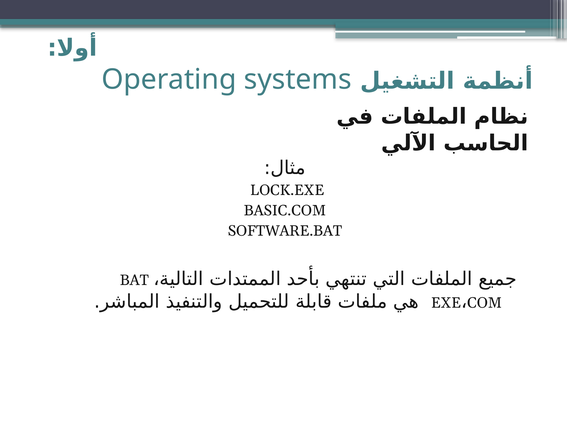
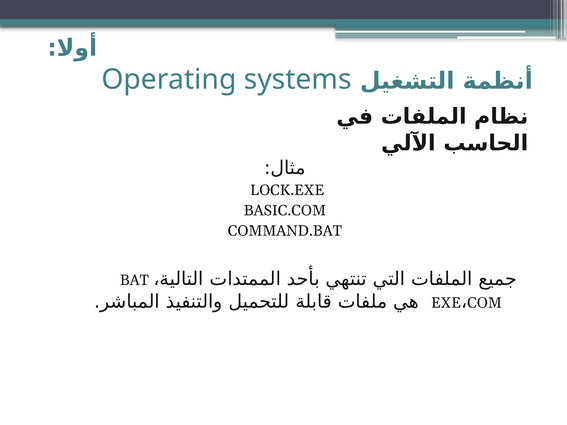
SOFTWARE.BAT: SOFTWARE.BAT -> COMMAND.BAT (285, 231)
